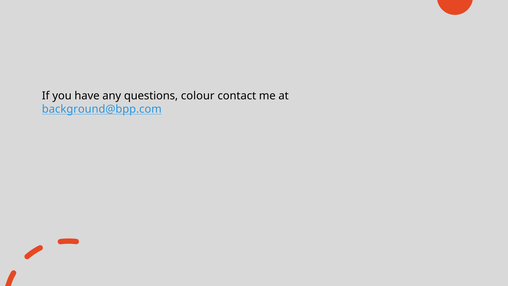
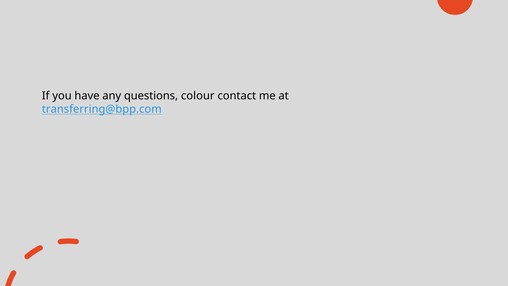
background@bpp.com: background@bpp.com -> transferring@bpp.com (102, 109)
